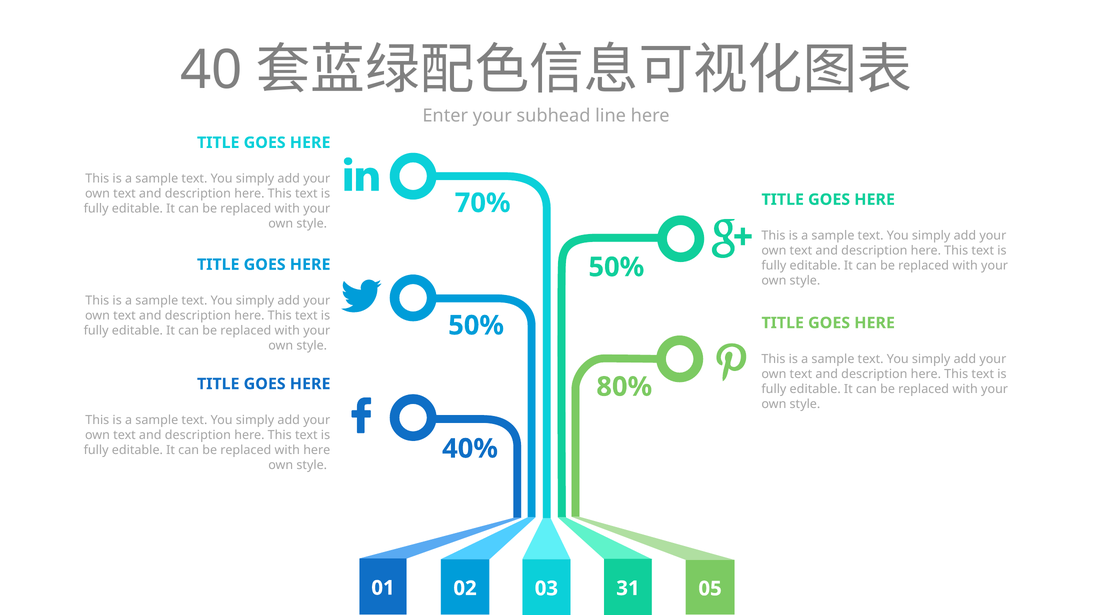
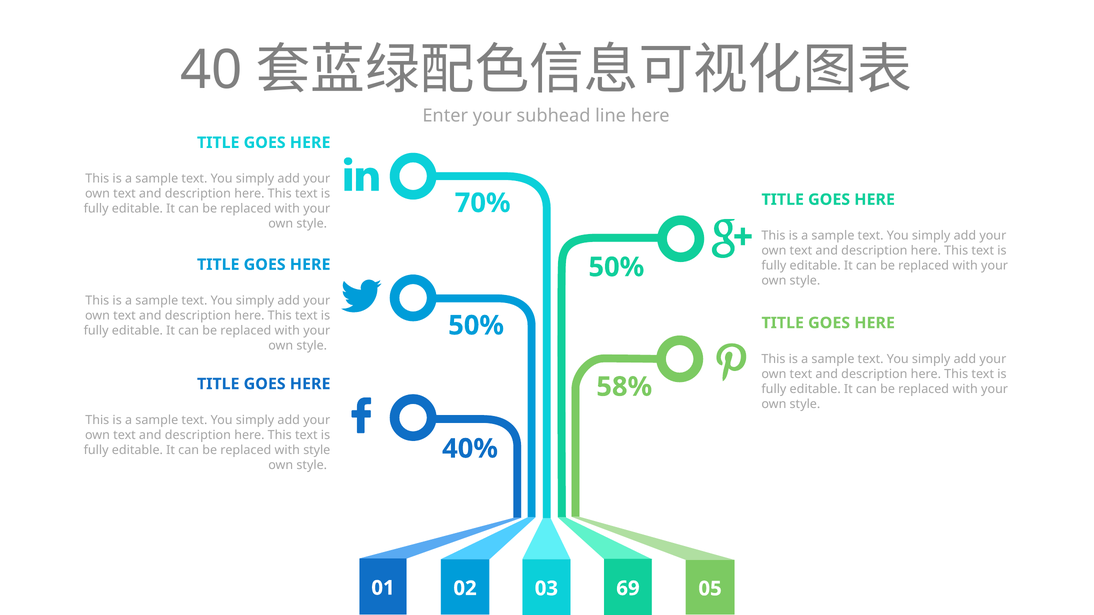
80%: 80% -> 58% (624, 387)
with here: here -> style (317, 450)
31: 31 -> 69 (628, 589)
